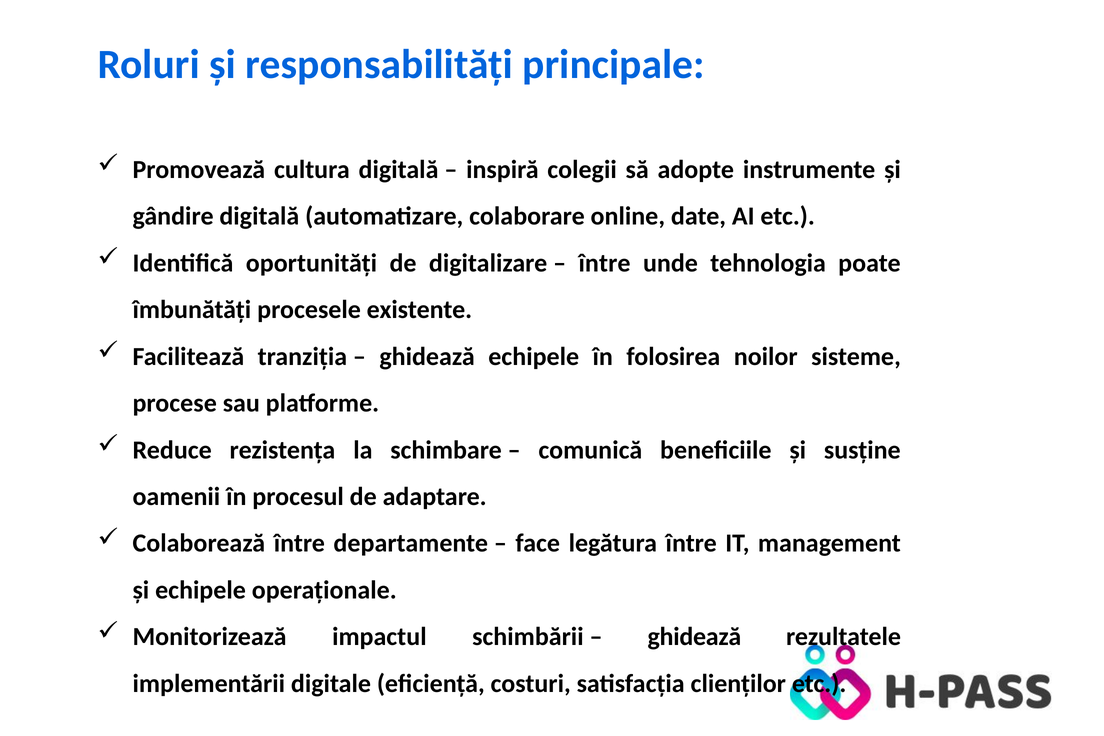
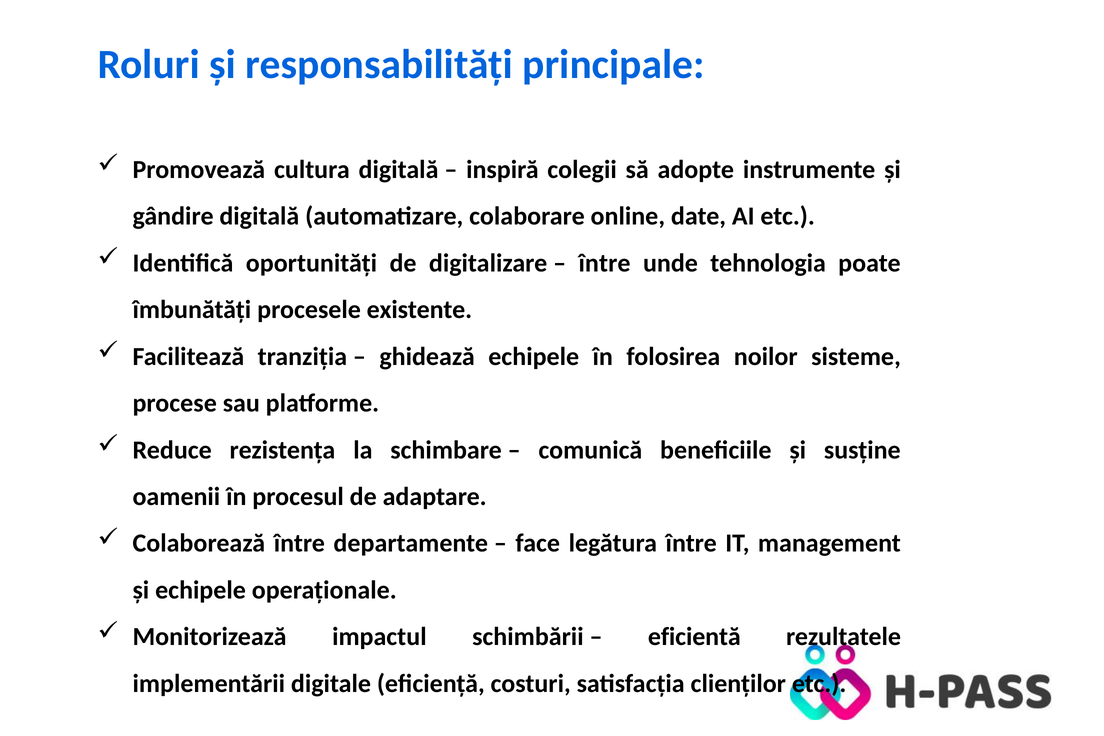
ghidează: ghidează -> eficientă (694, 637)
